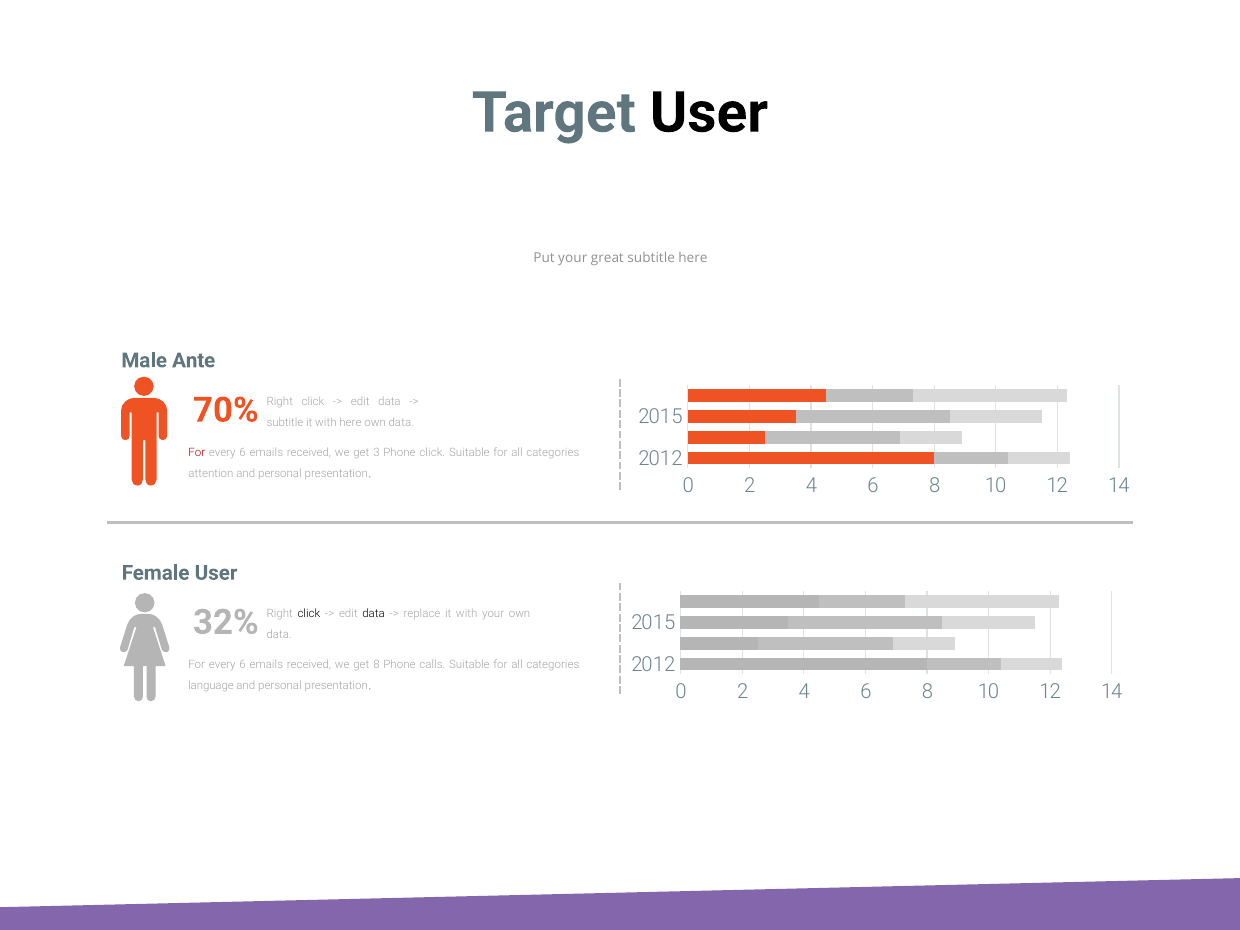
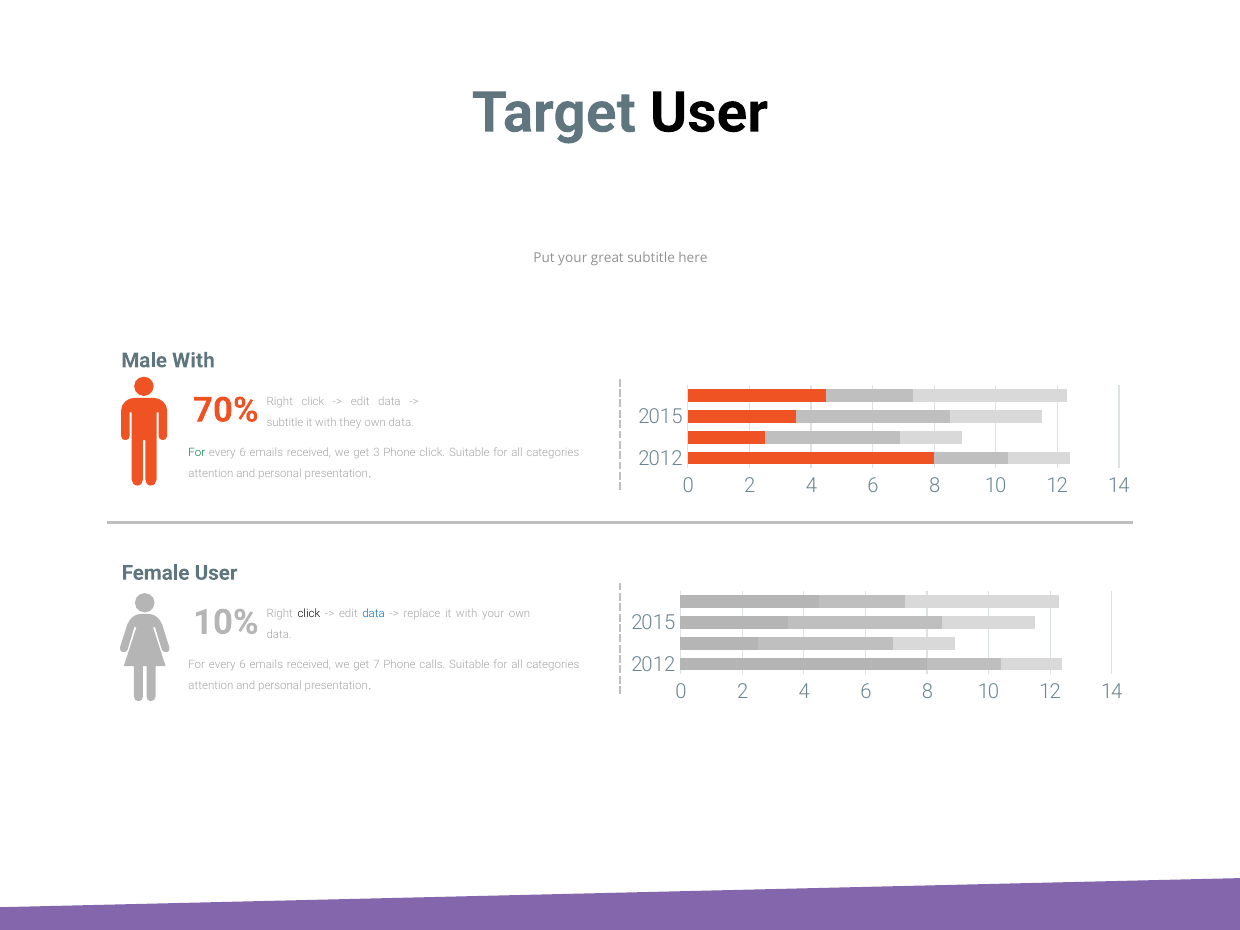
Male Ante: Ante -> With (193, 360)
with here: here -> they (350, 423)
For colour: red -> green (197, 452)
32%: 32% -> 10% (226, 622)
data colour: black -> blue (374, 614)
get 8: 8 -> 7 (376, 665)
language: language -> attention (211, 686)
